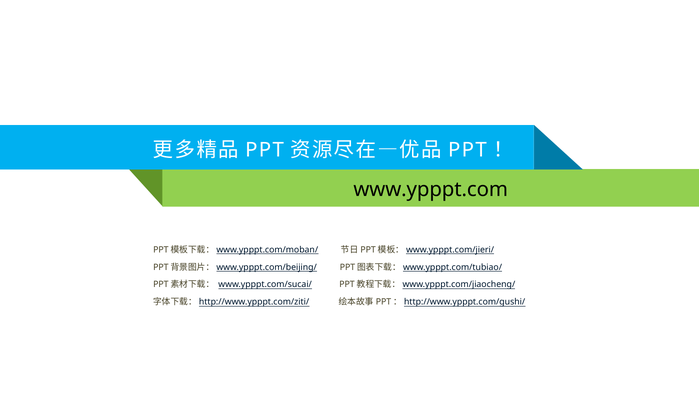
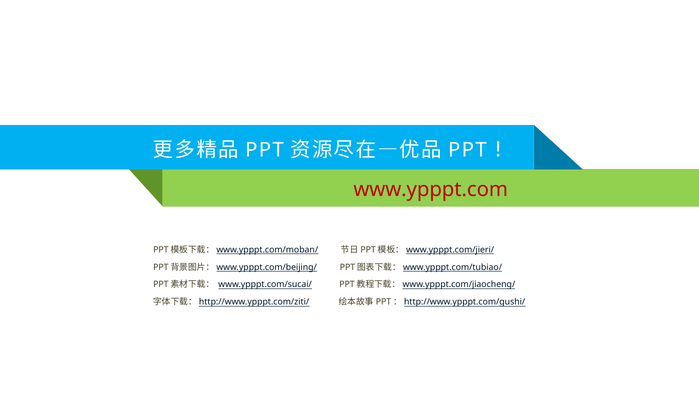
www.ypppt.com colour: black -> red (431, 189)
